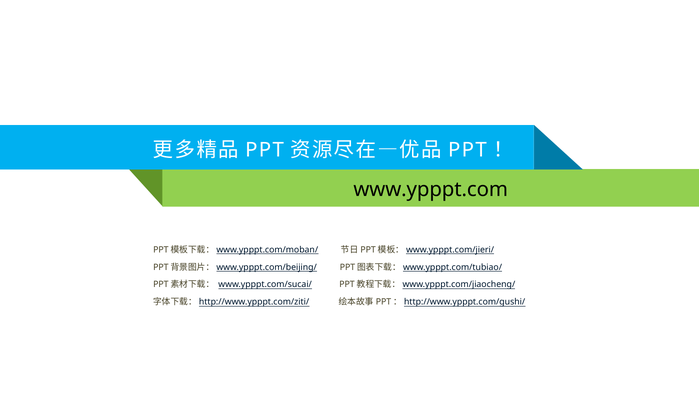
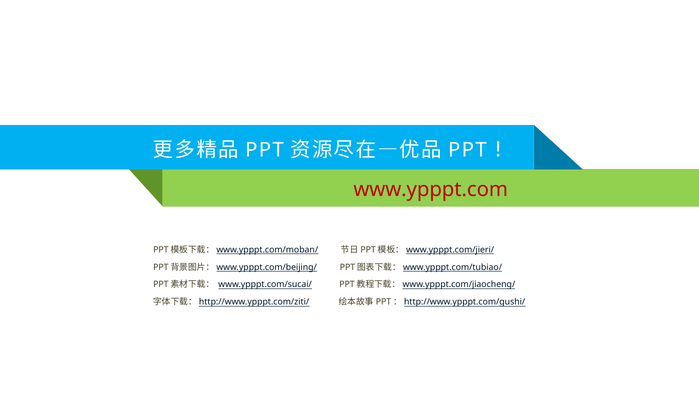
www.ypppt.com colour: black -> red (431, 189)
